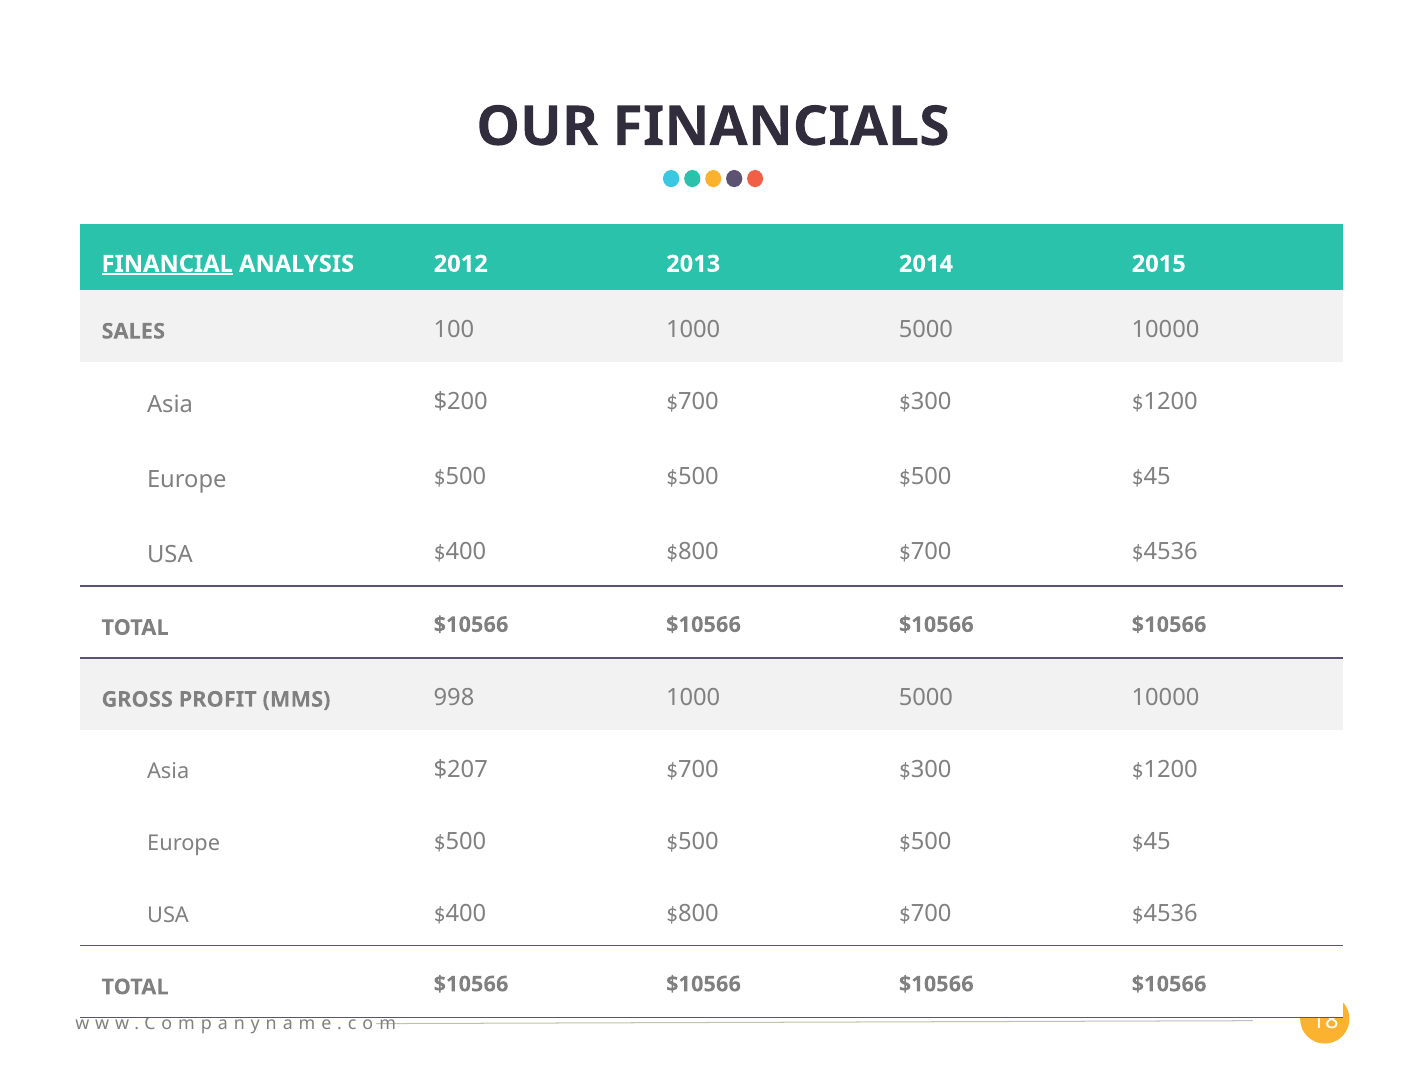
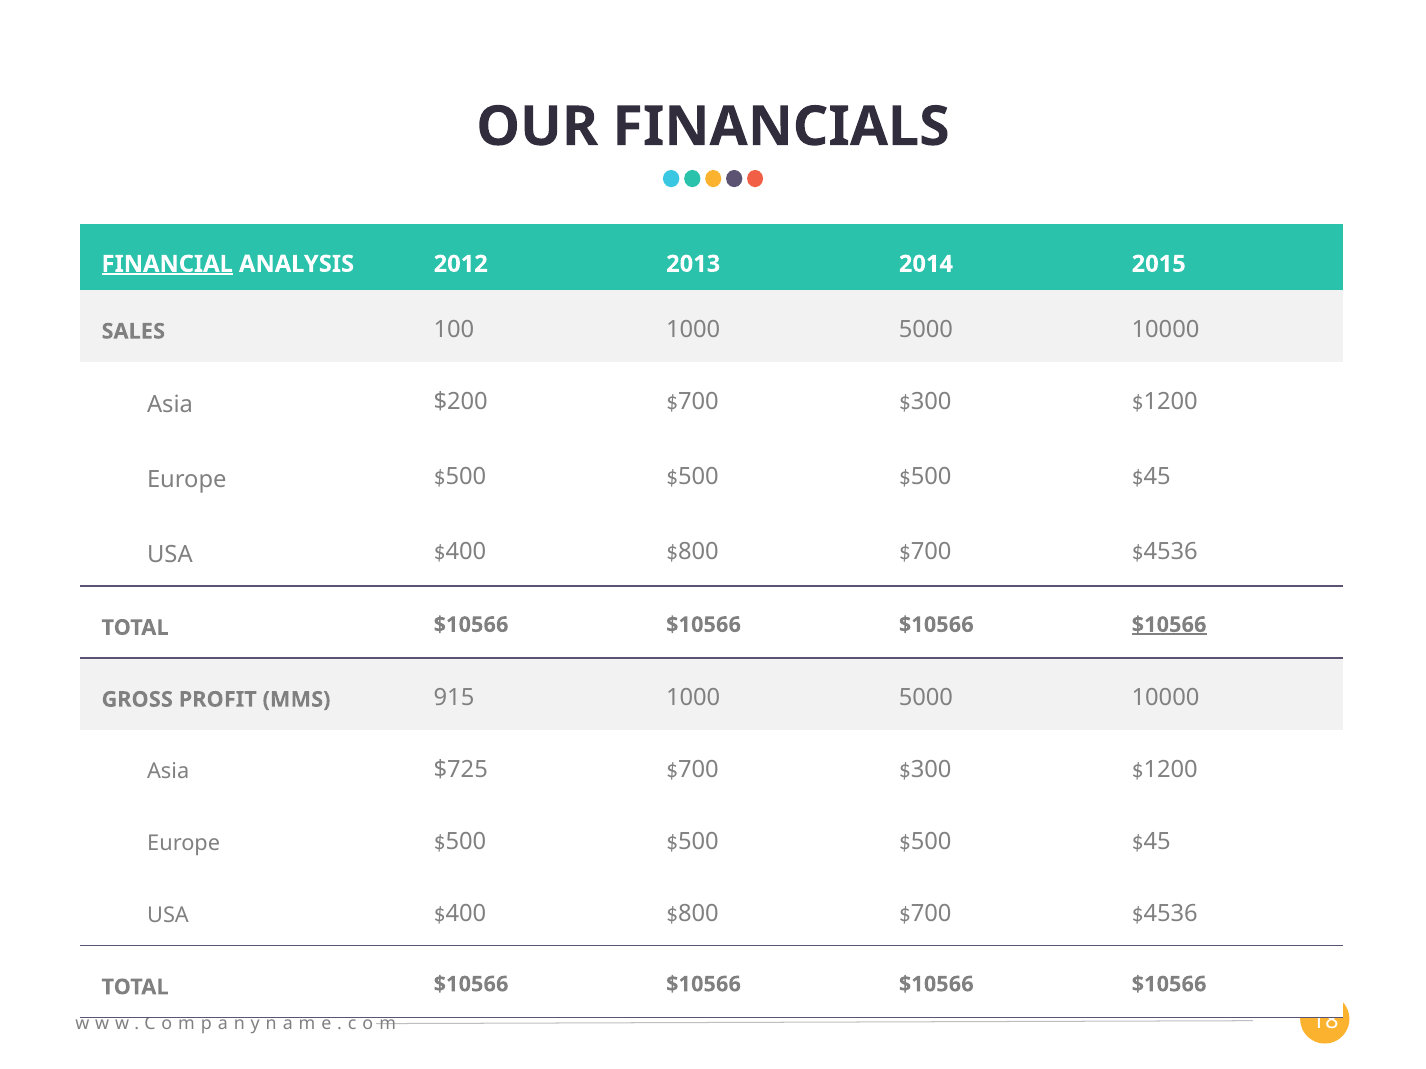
$10566 underline: none -> present (1169, 625)
998: 998 -> 915 (454, 698)
$207: $207 -> $725 (461, 770)
